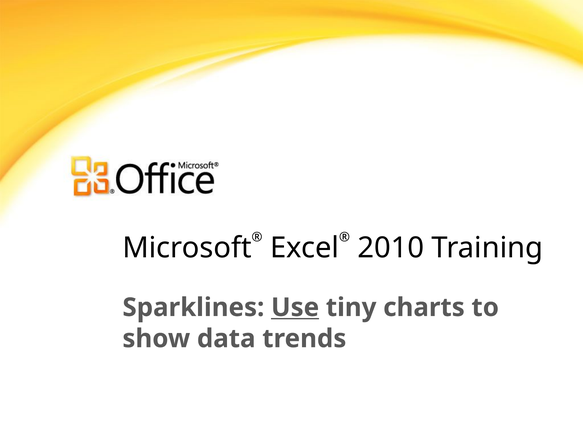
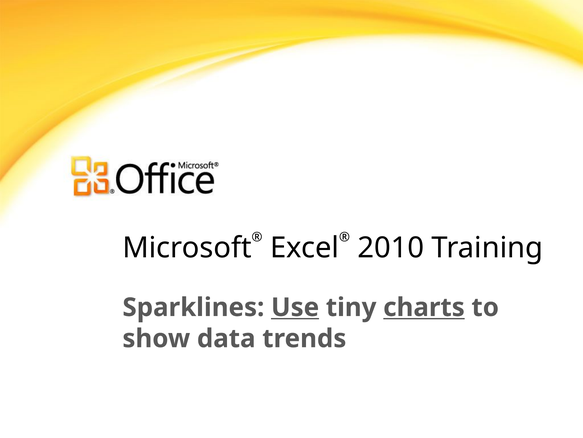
charts underline: none -> present (424, 307)
